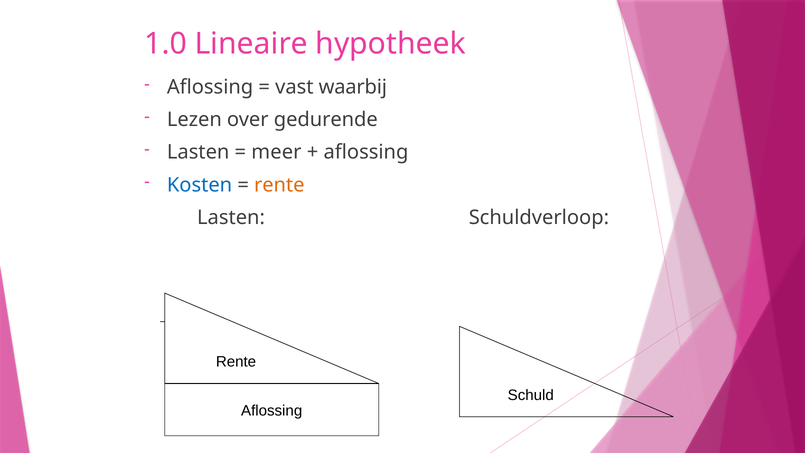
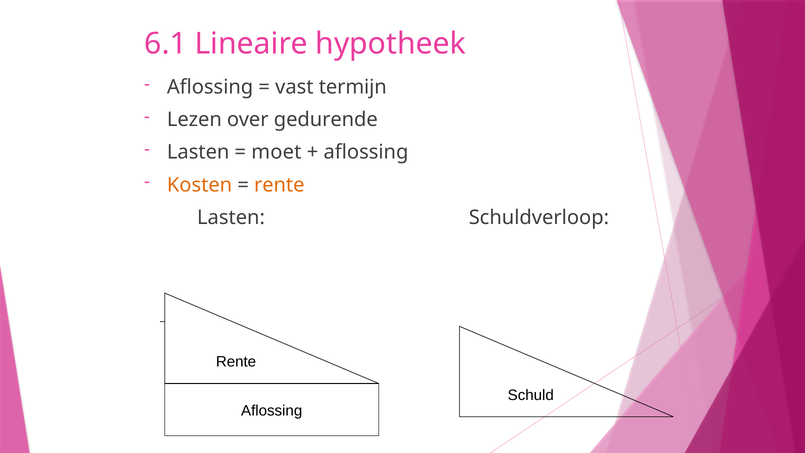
1.0: 1.0 -> 6.1 (166, 44)
waarbij: waarbij -> termijn (353, 87)
meer: meer -> moet (276, 152)
Kosten colour: blue -> orange (200, 185)
